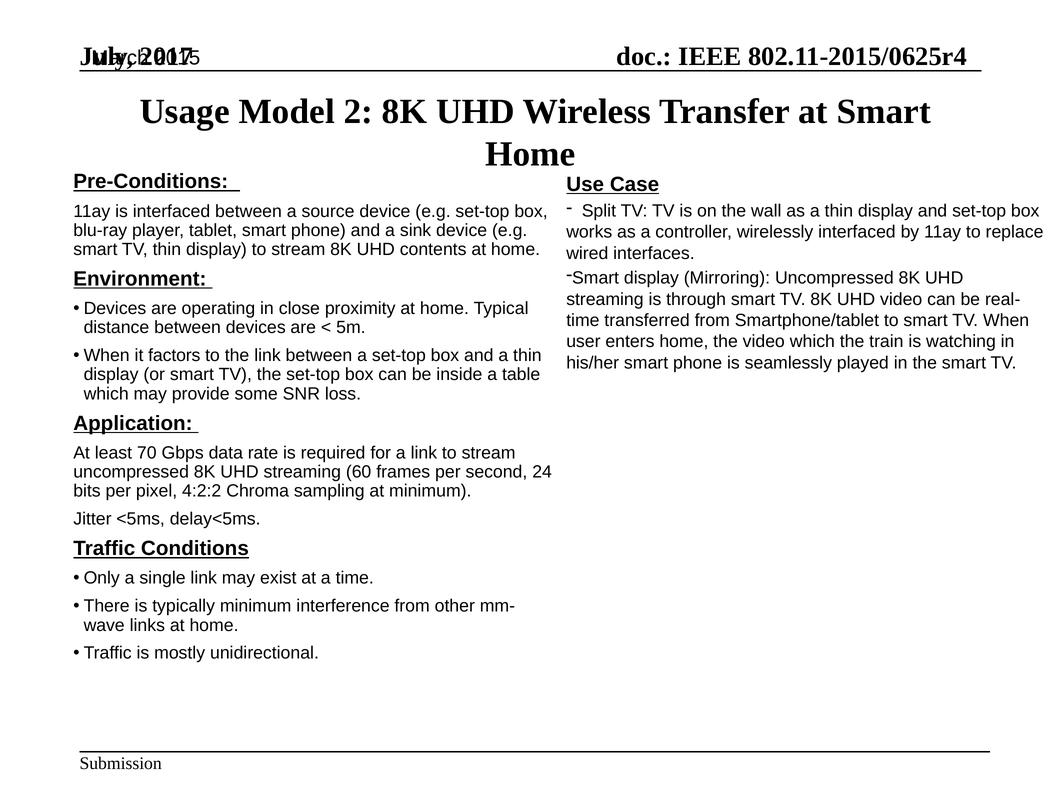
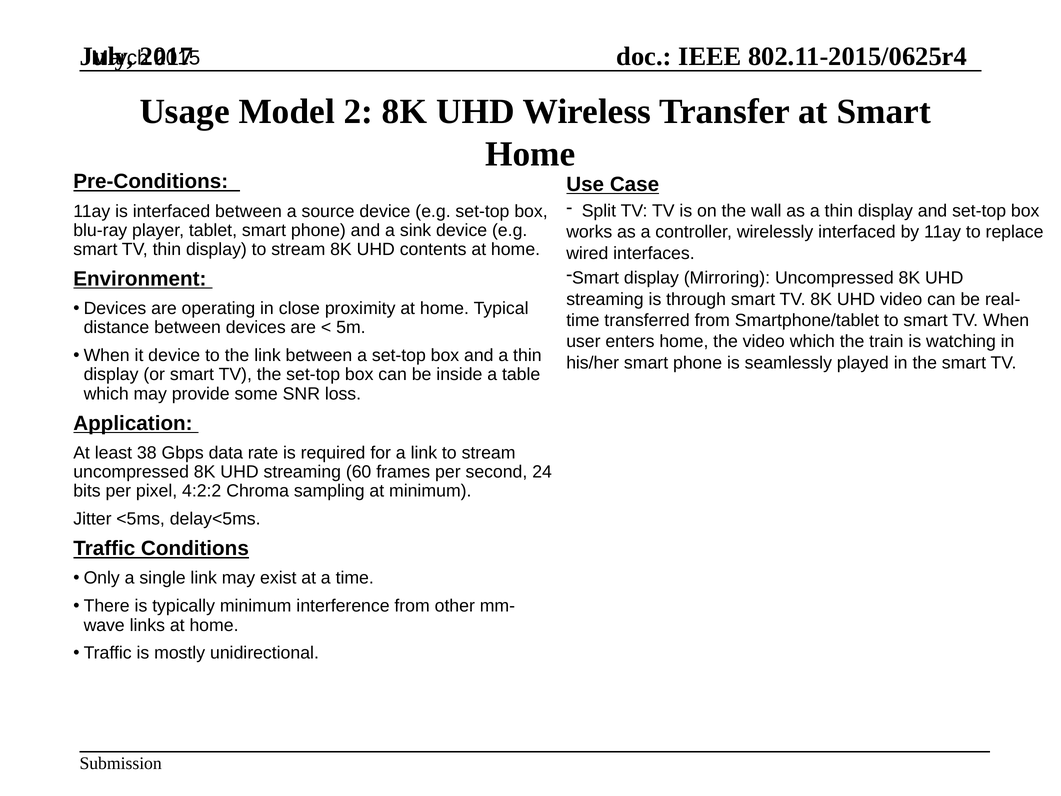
it factors: factors -> device (174, 355)
70: 70 -> 38 (147, 453)
